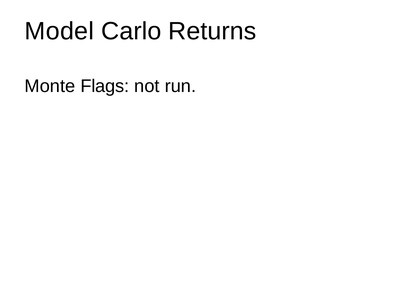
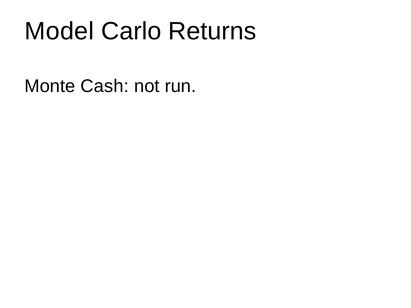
Flags: Flags -> Cash (105, 86)
